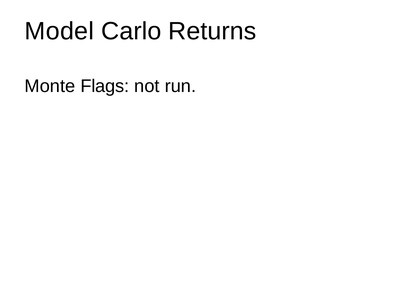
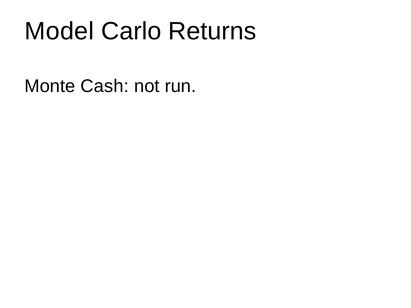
Flags: Flags -> Cash (105, 86)
